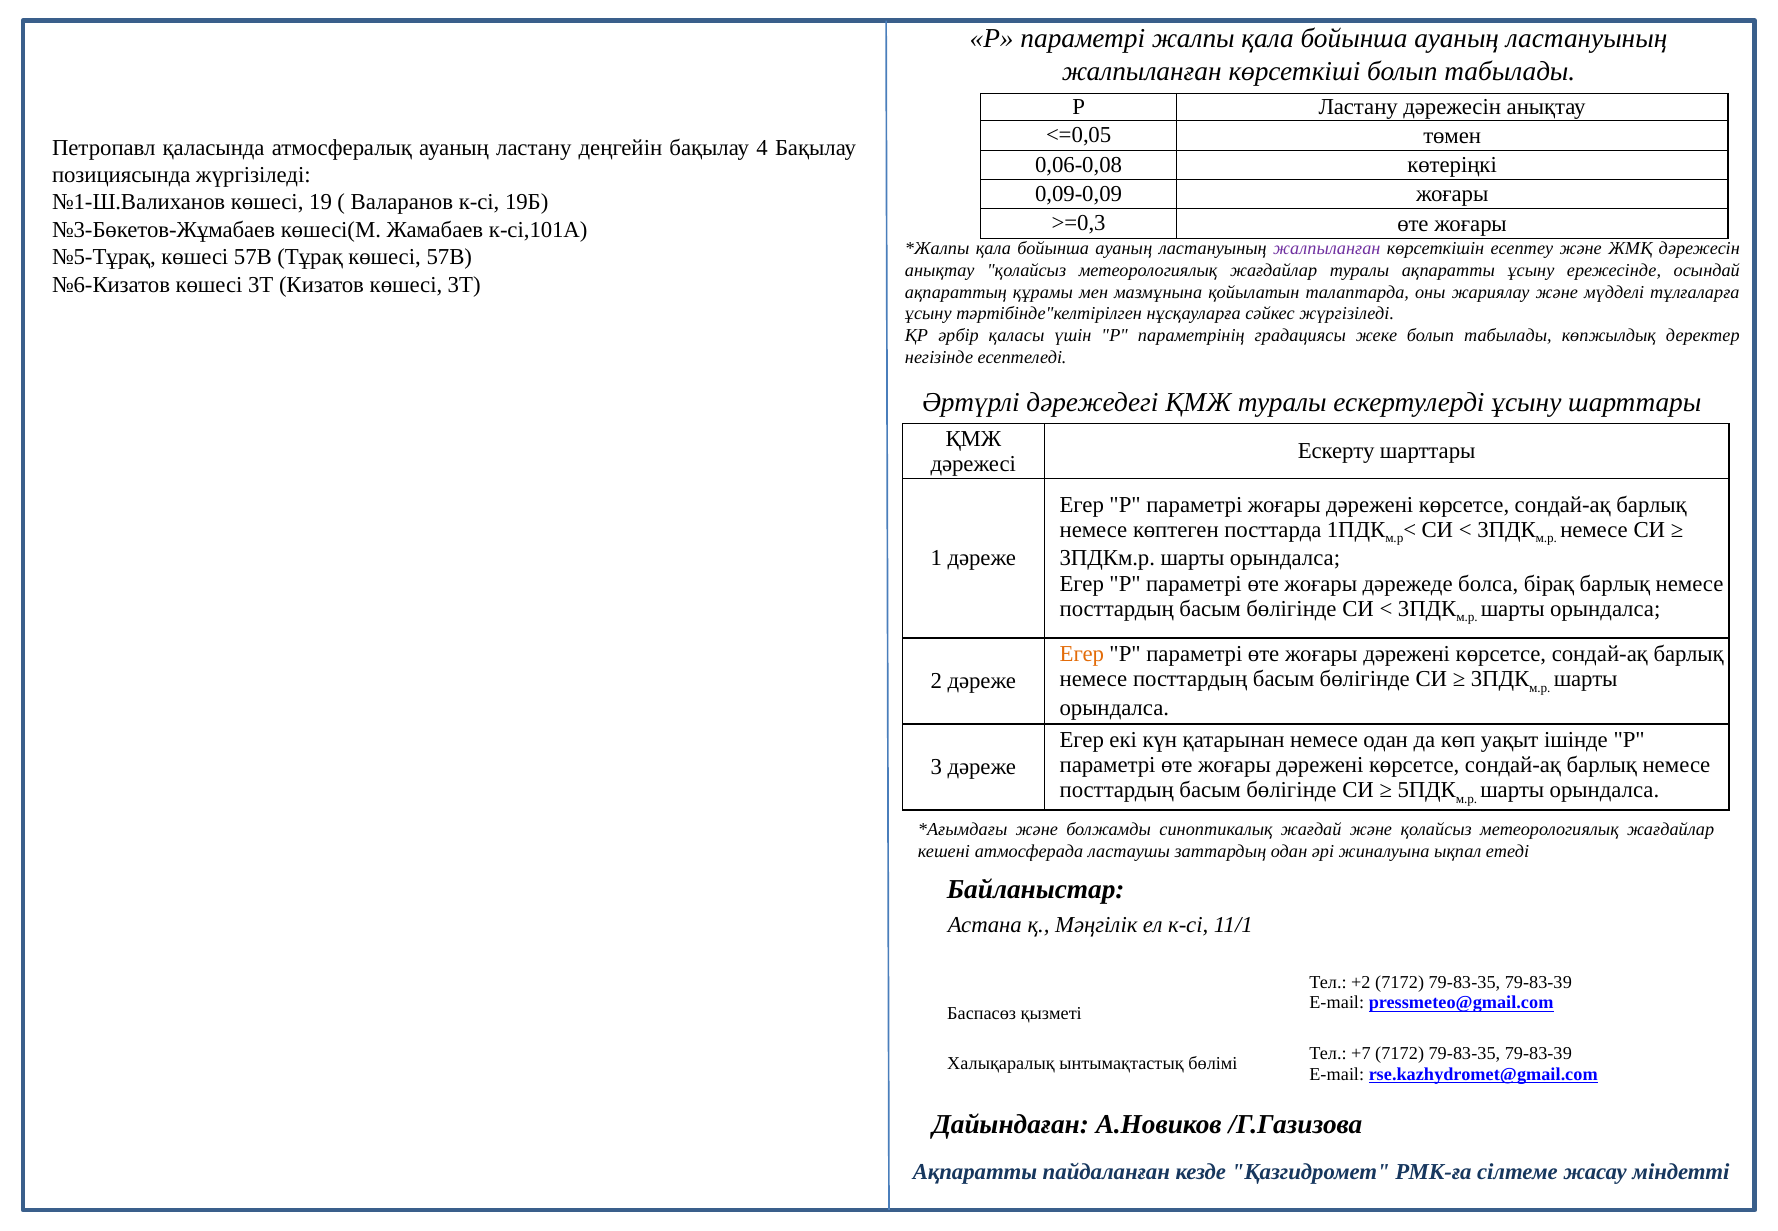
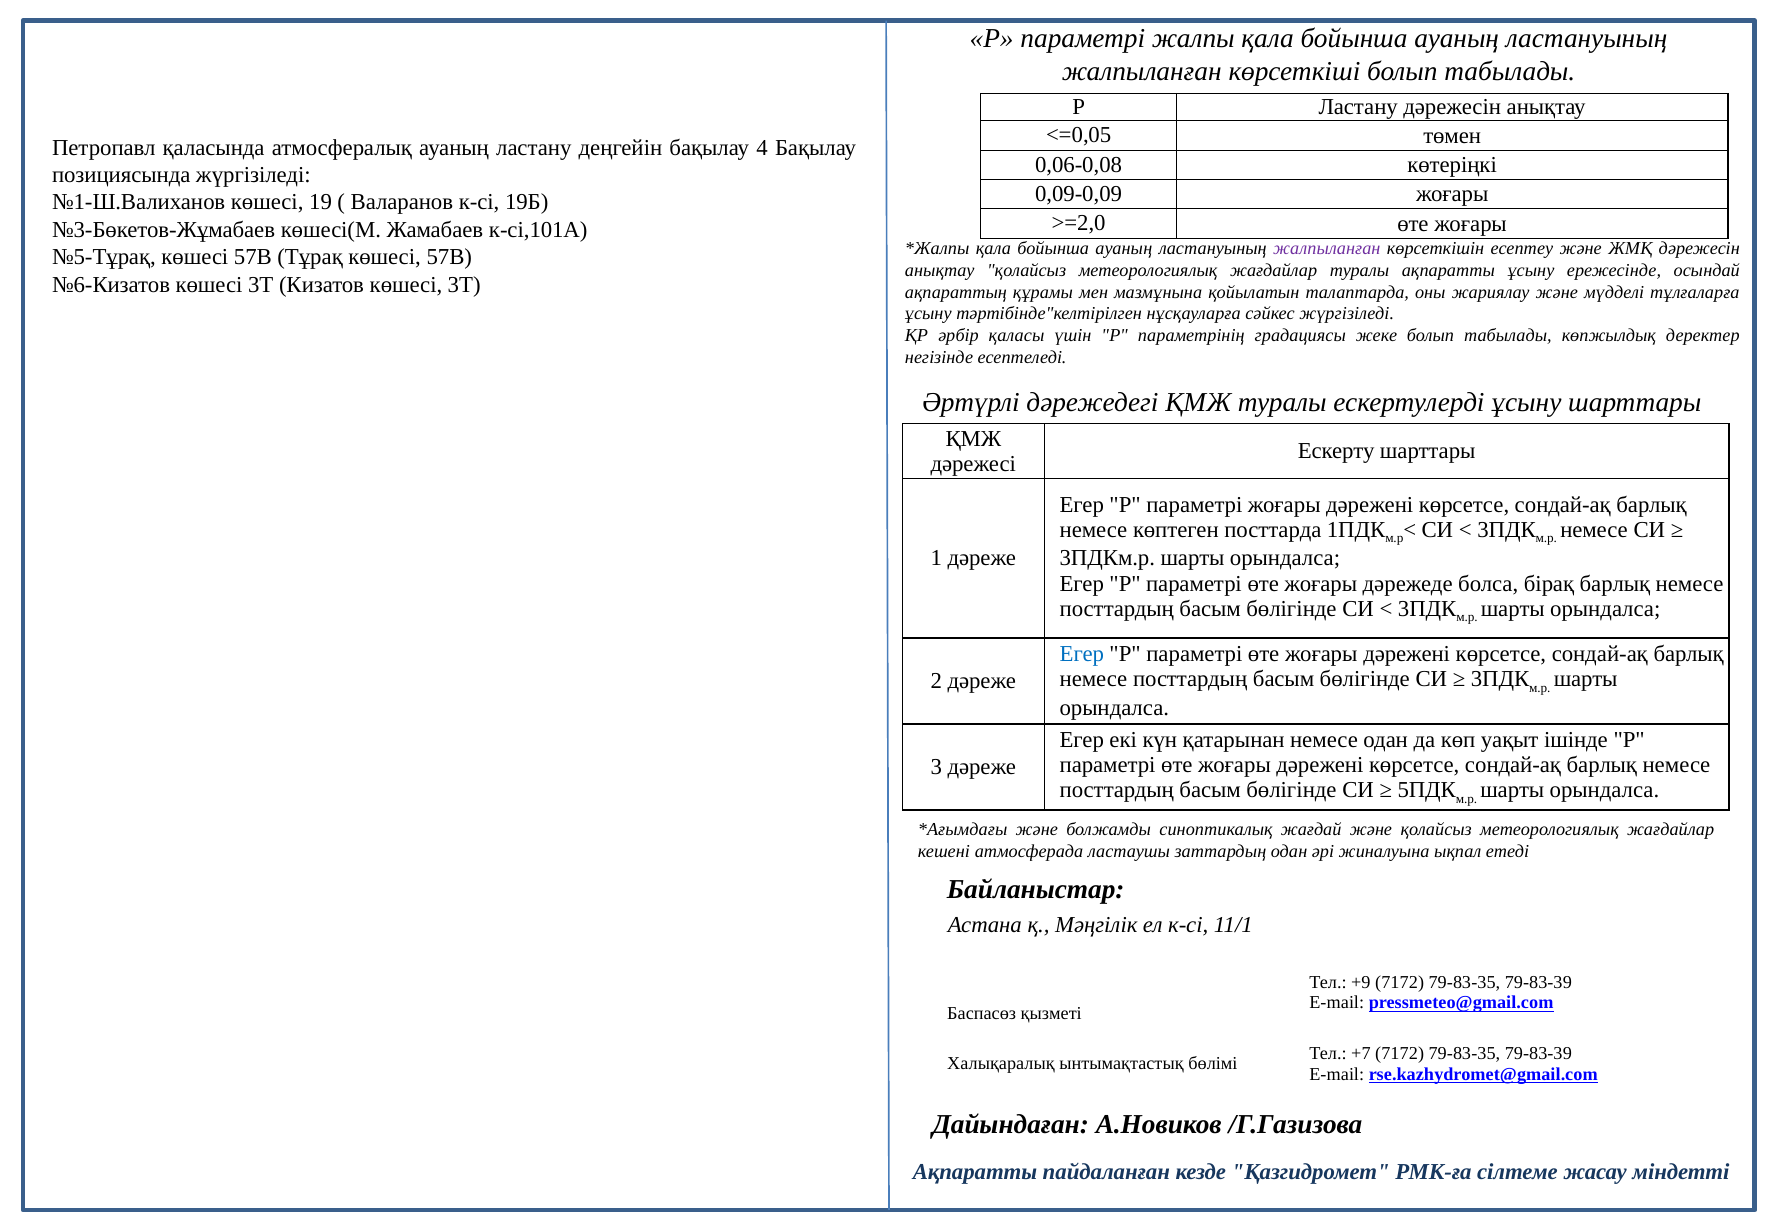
>=0,3: >=0,3 -> >=2,0 (1079, 223)
Егер colour: orange -> blue (1082, 654)
+2: +2 -> +9 (1361, 983)
